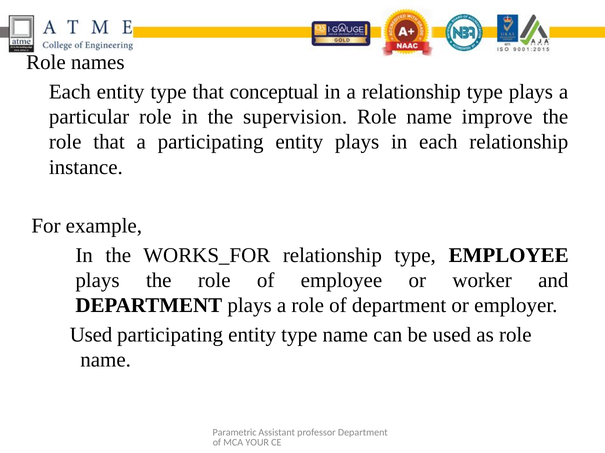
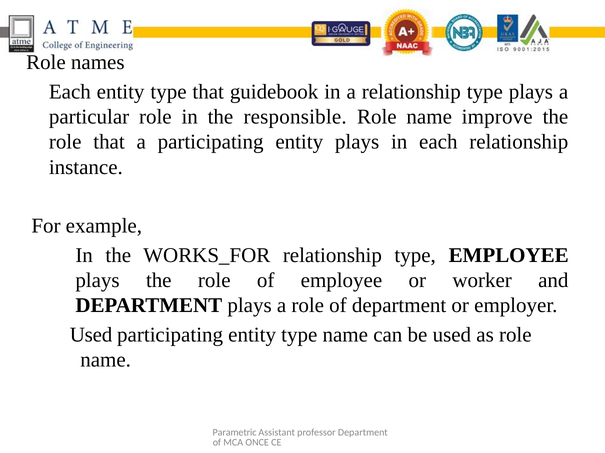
conceptual: conceptual -> guidebook (274, 92)
supervision: supervision -> responsible (295, 117)
YOUR: YOUR -> ONCE (257, 443)
